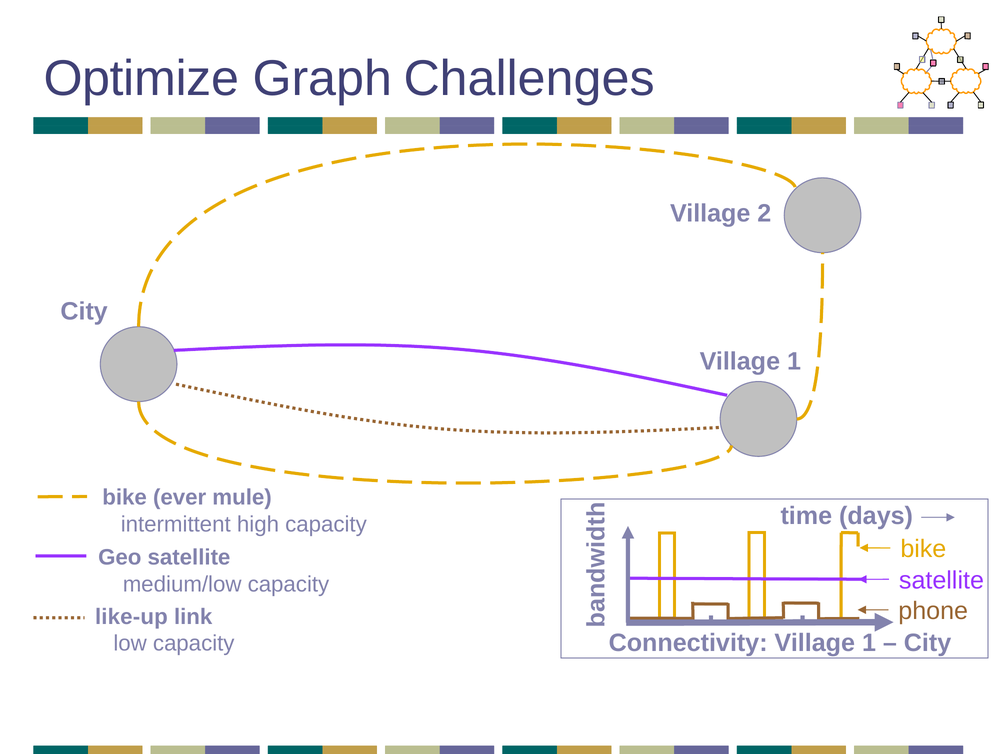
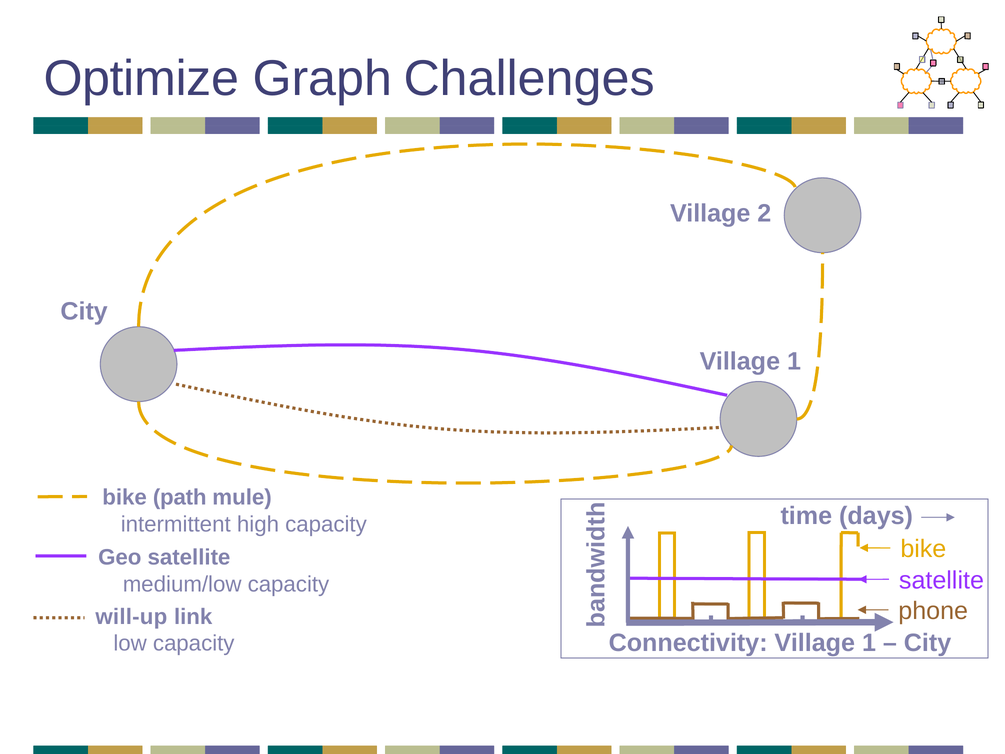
ever: ever -> path (180, 497)
like-up: like-up -> will-up (131, 617)
